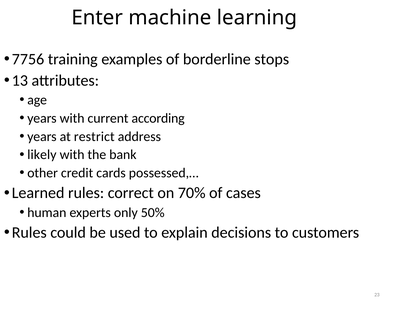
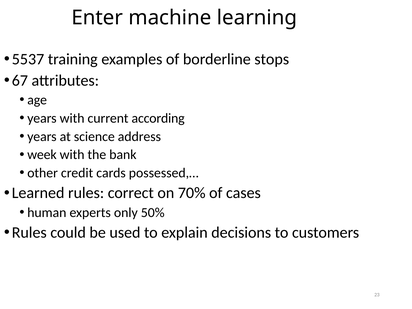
7756: 7756 -> 5537 (28, 59)
13: 13 -> 67 (20, 81)
restrict: restrict -> science (94, 137)
likely: likely -> week (42, 155)
